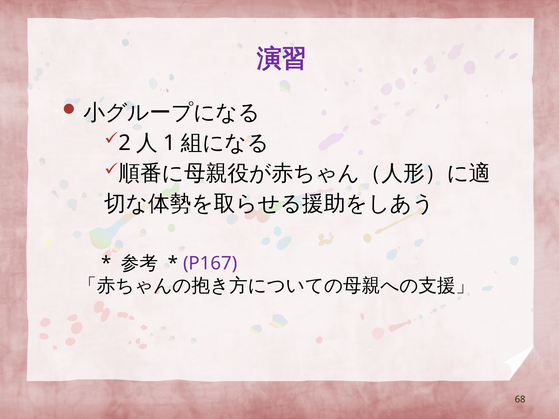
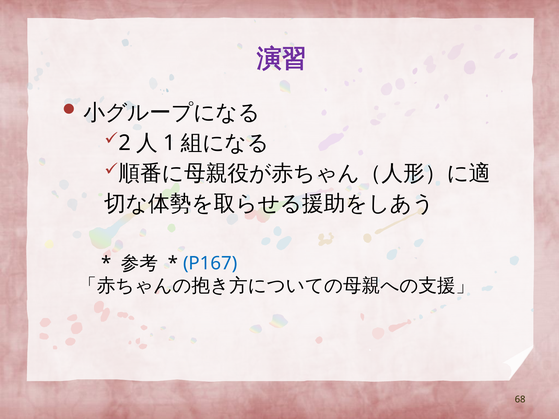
P167 colour: purple -> blue (210, 263)
